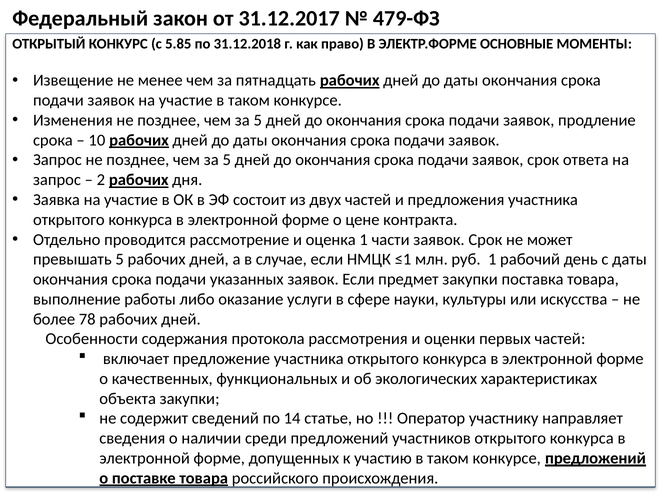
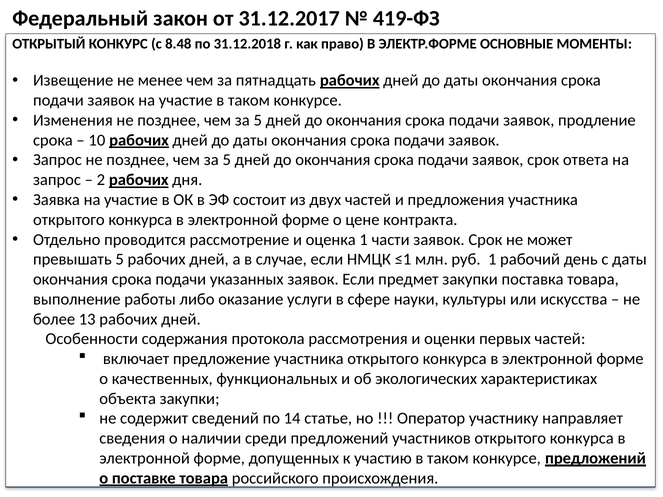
479-ФЗ: 479-ФЗ -> 419-ФЗ (406, 18)
5.85: 5.85 -> 8.48 (178, 44)
78: 78 -> 13 (87, 319)
